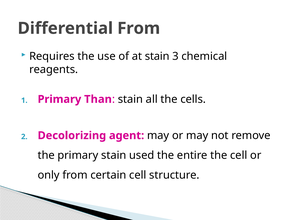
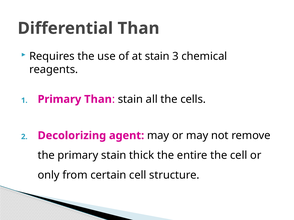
Differential From: From -> Than (139, 28)
used: used -> thick (142, 156)
